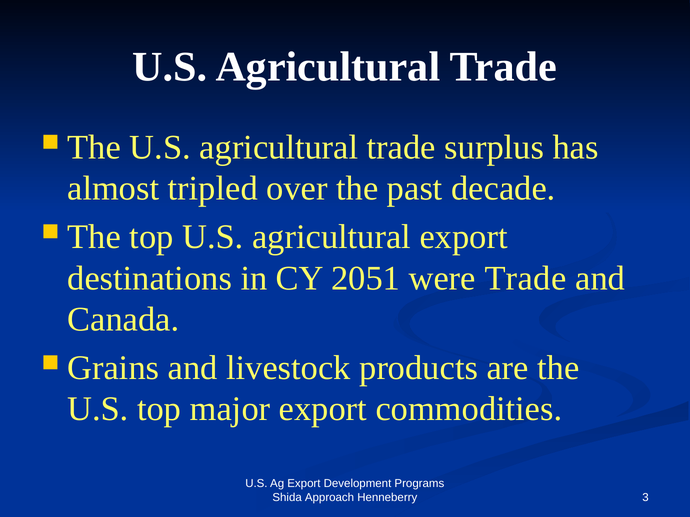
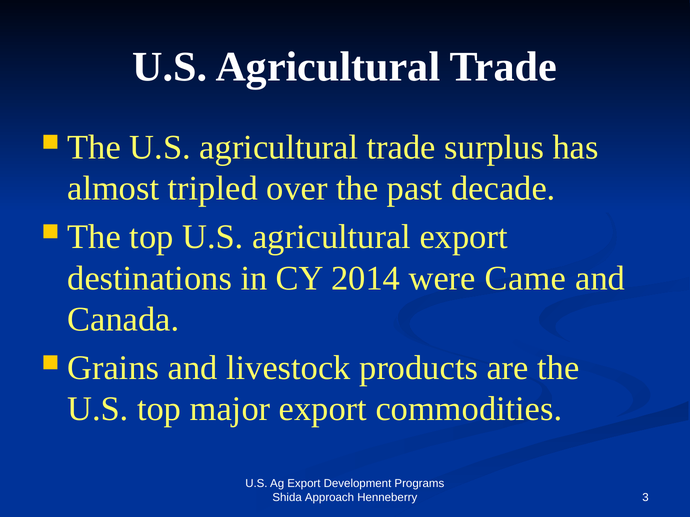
2051: 2051 -> 2014 (366, 278)
were Trade: Trade -> Came (525, 278)
